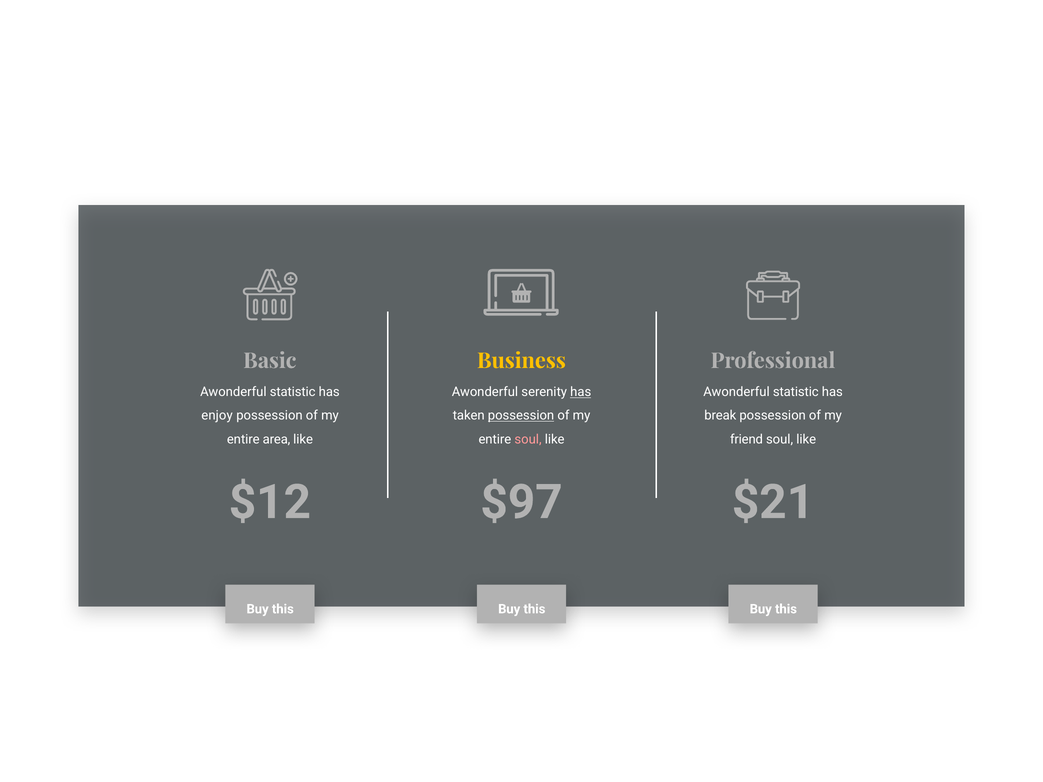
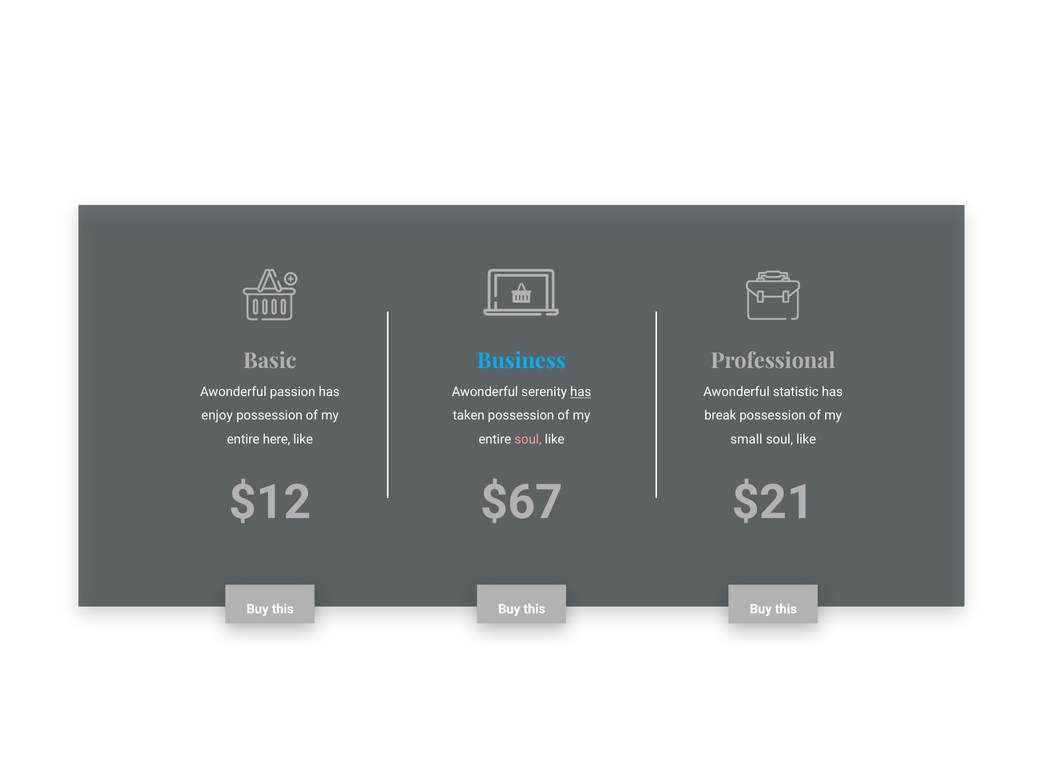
Business colour: yellow -> light blue (521, 361)
statistic: statistic -> passion (293, 392)
possession underline: present -> none (521, 416)
area: area -> here (277, 439)
friend: friend -> small (746, 439)
$97: $97 -> $67 (522, 502)
